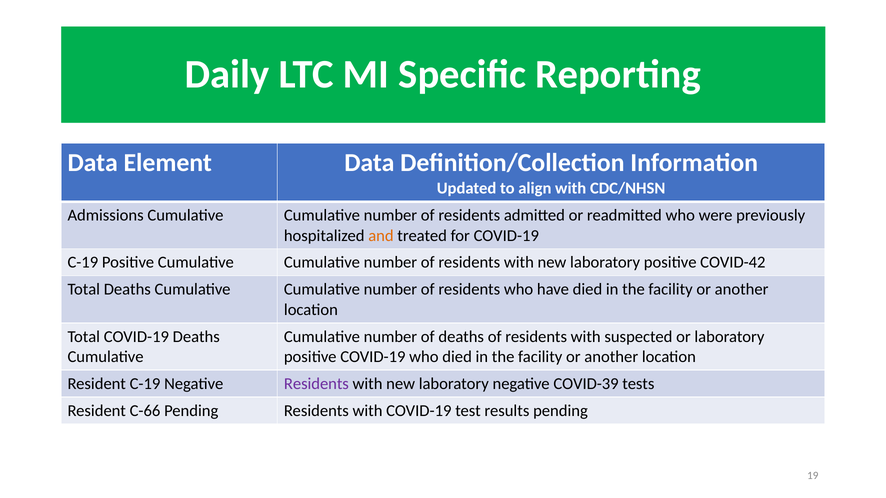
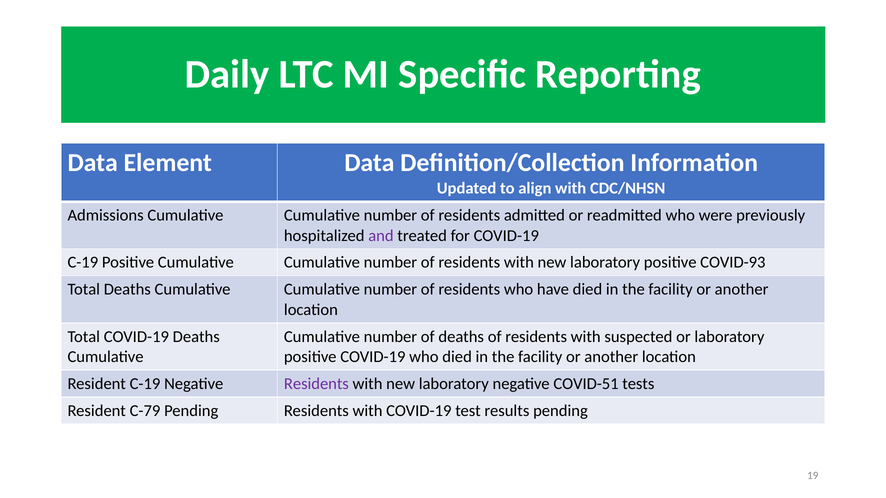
and colour: orange -> purple (381, 236)
COVID-42: COVID-42 -> COVID-93 (733, 263)
COVID-39: COVID-39 -> COVID-51 (586, 384)
C-66: C-66 -> C-79 (145, 411)
